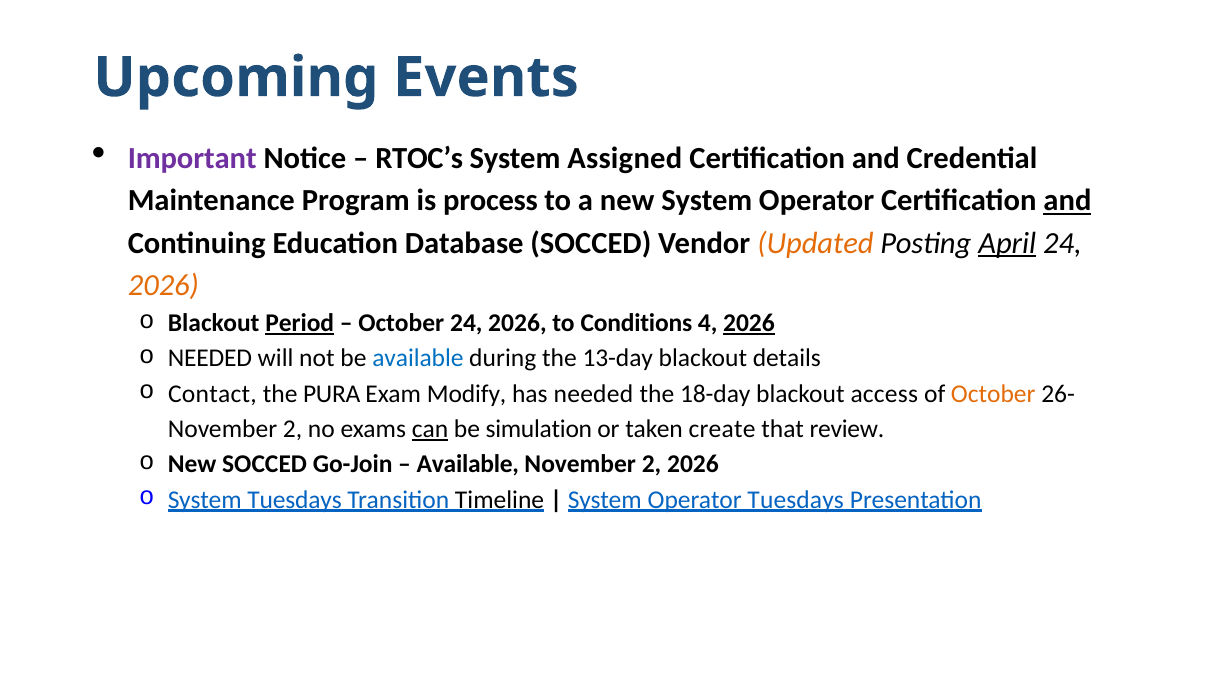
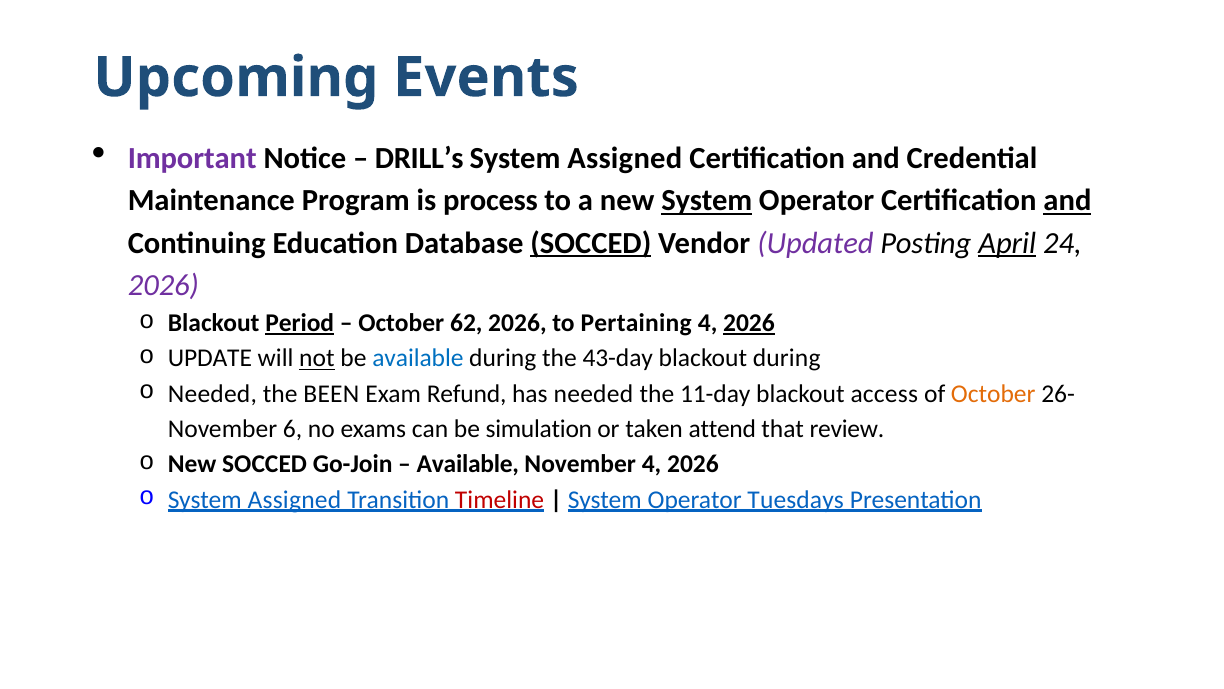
RTOC’s: RTOC’s -> DRILL’s (419, 158)
System underline: none -> present (707, 201)
SOCCED underline: none -> present (591, 243)
Updated colour: orange -> purple (815, 243)
2026 colour: orange -> purple (163, 285)
October 24: 24 -> 62 (466, 323)
Conditions: Conditions -> Pertaining (636, 323)
NEEDED: NEEDED -> UPDATE (210, 358)
not underline: none -> present (317, 358)
13-day: 13-day -> 43-day (618, 358)
blackout details: details -> during (787, 358)
Contact: Contact -> Needed (212, 393)
PURA: PURA -> BEEN (331, 393)
Modify: Modify -> Refund (467, 393)
18-day: 18-day -> 11-day (715, 393)
2: 2 -> 6 (293, 429)
can underline: present -> none (430, 429)
create: create -> attend (722, 429)
2: 2 -> 4 (652, 464)
Tuesdays: Tuesdays -> Assigned (294, 499)
Timeline colour: black -> red (500, 499)
